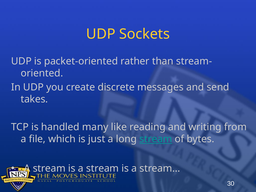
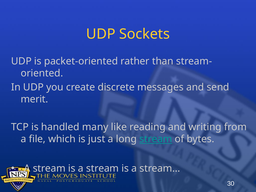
takes: takes -> merit (34, 99)
